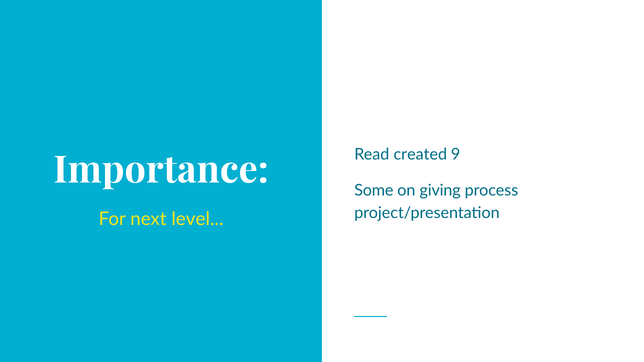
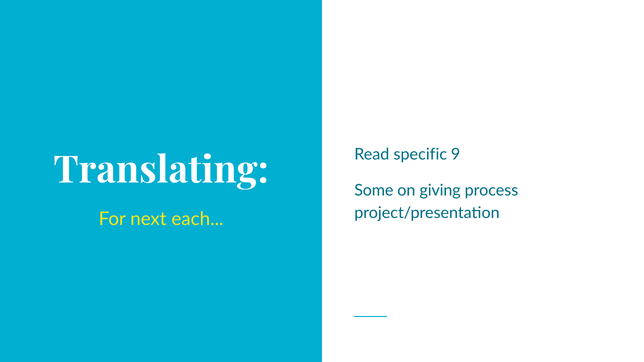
created: created -> specific (420, 154)
Importance: Importance -> Translating (161, 170)
level: level -> each (197, 219)
